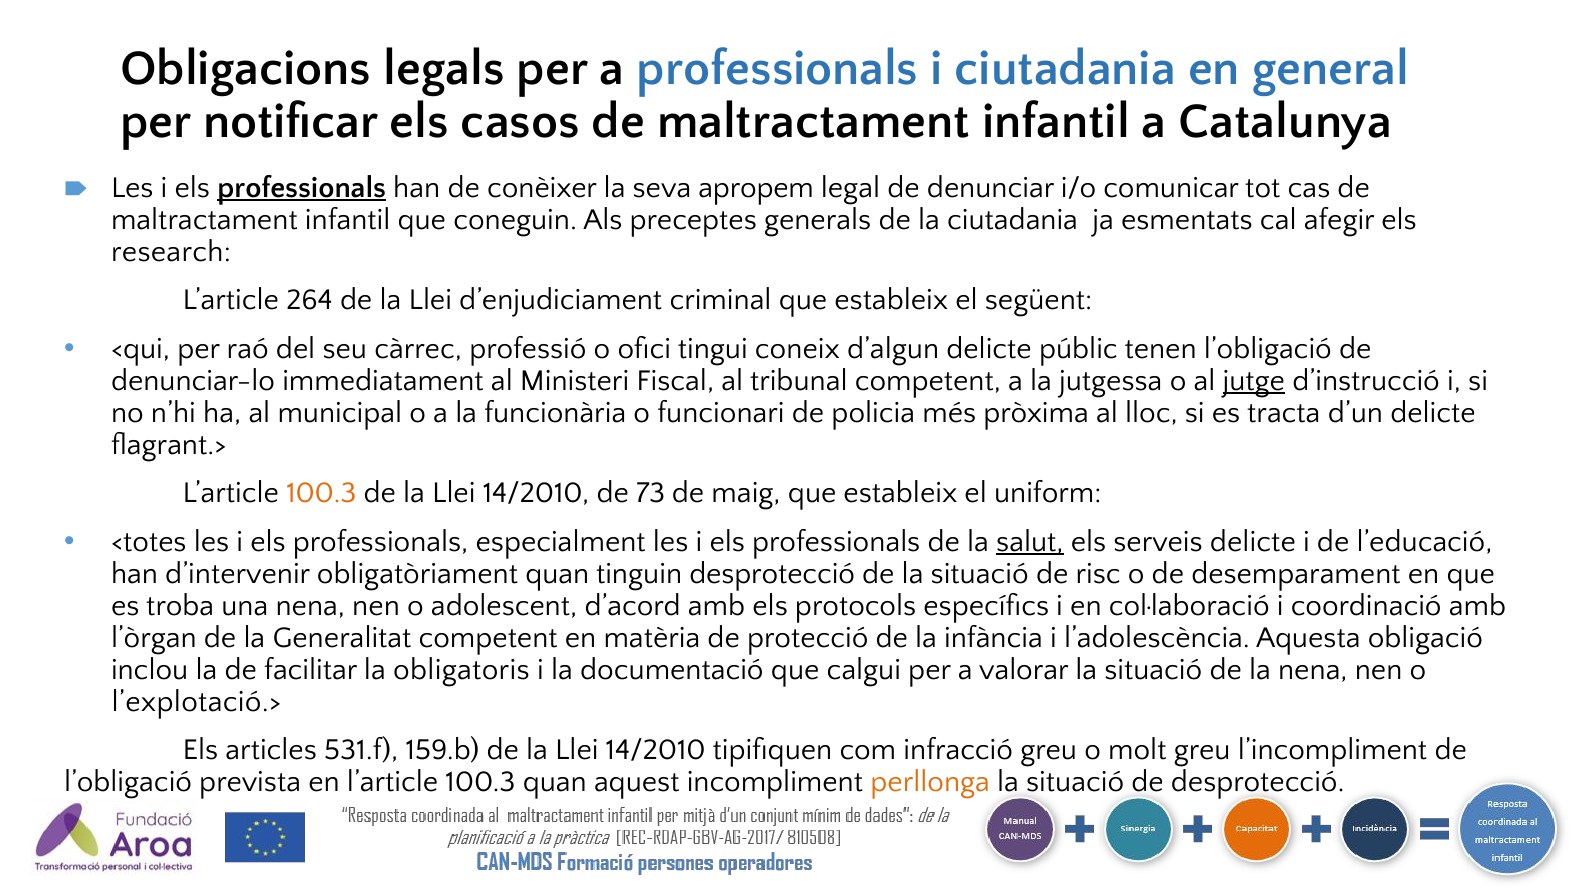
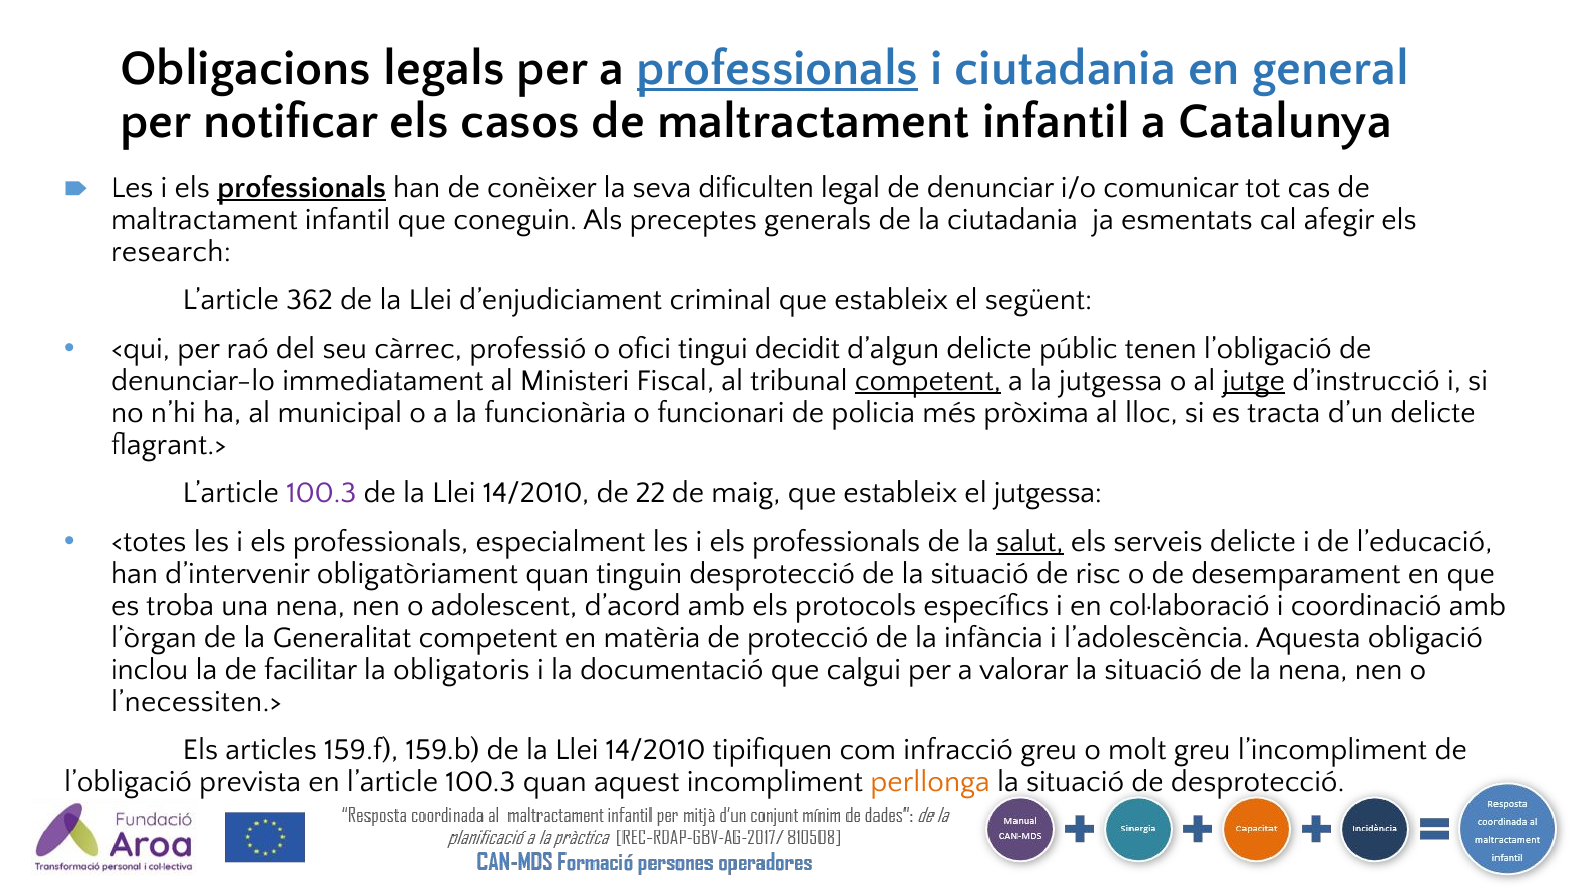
professionals underline: none -> present (778, 68)
apropem: apropem -> dificulten (756, 188)
264: 264 -> 362 (310, 300)
coneix: coneix -> decidit (798, 349)
competent underline: none -> present (928, 381)
100.3 colour: orange -> purple (321, 493)
73: 73 -> 22 (651, 493)
el uniform: uniform -> jutgessa (1048, 493)
l’explotació.>: l’explotació.> -> l’necessiten.> (196, 702)
531.f: 531.f -> 159.f (361, 750)
